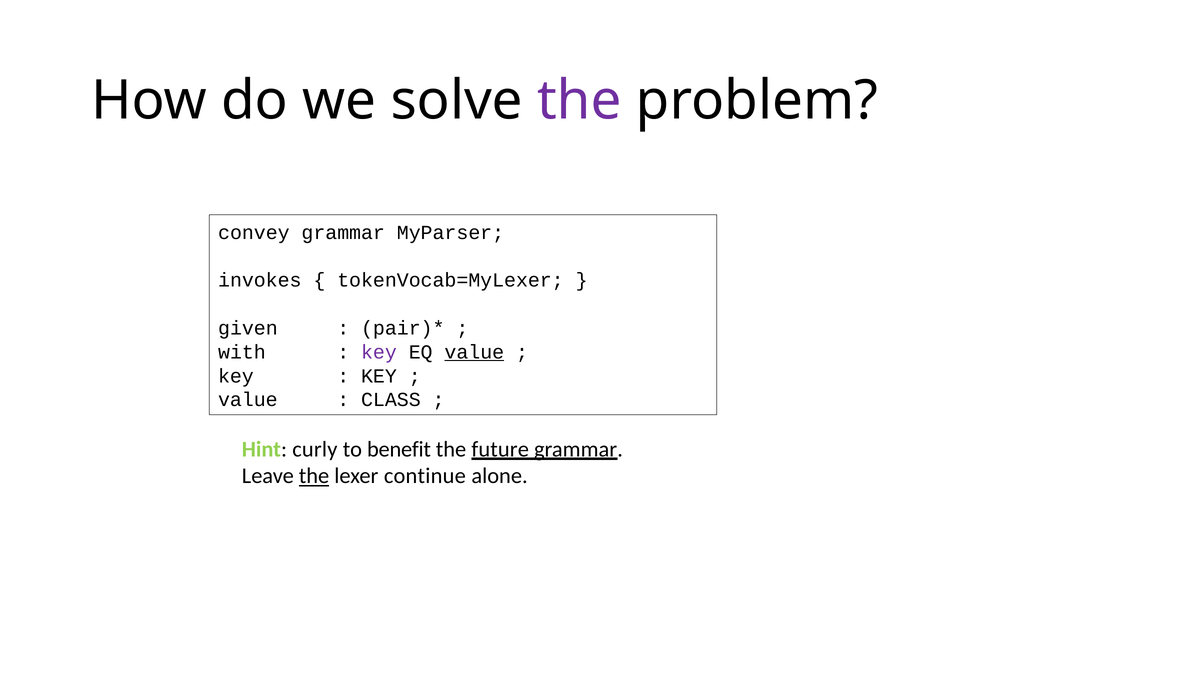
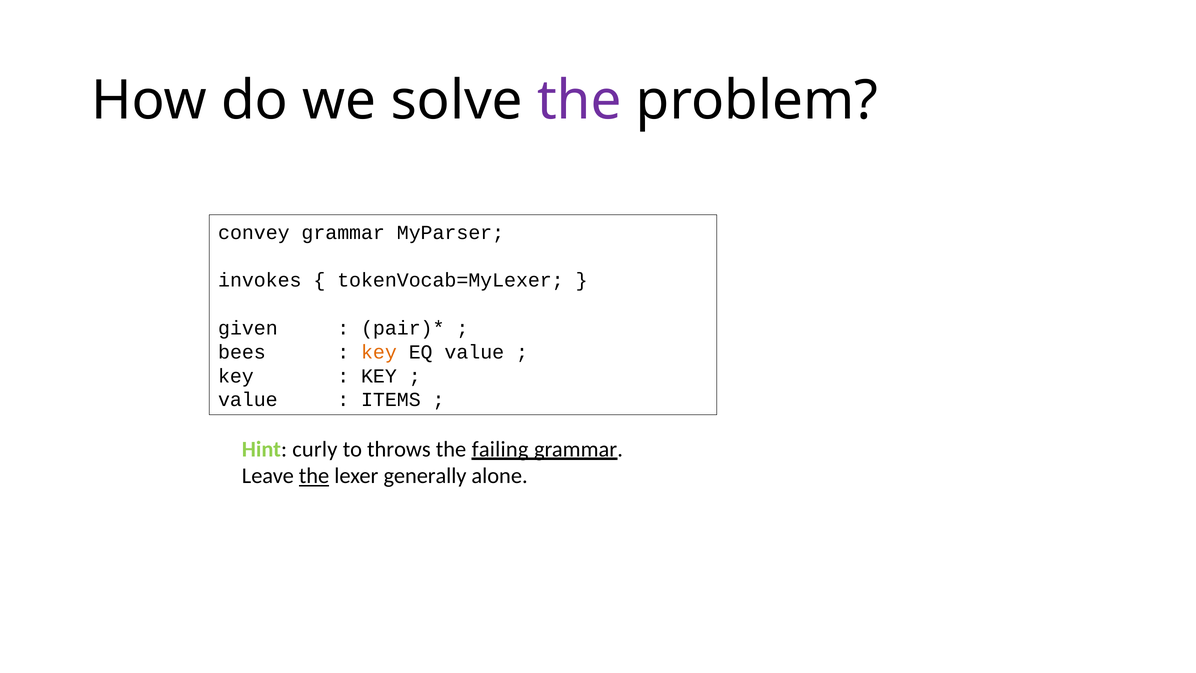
with: with -> bees (242, 352)
key colour: purple -> orange (379, 352)
value underline: present -> none (474, 352)
CLASS: CLASS -> ITEMS (391, 400)
benefit: benefit -> throws (399, 449)
future: future -> failing (500, 449)
continue: continue -> generally (425, 476)
